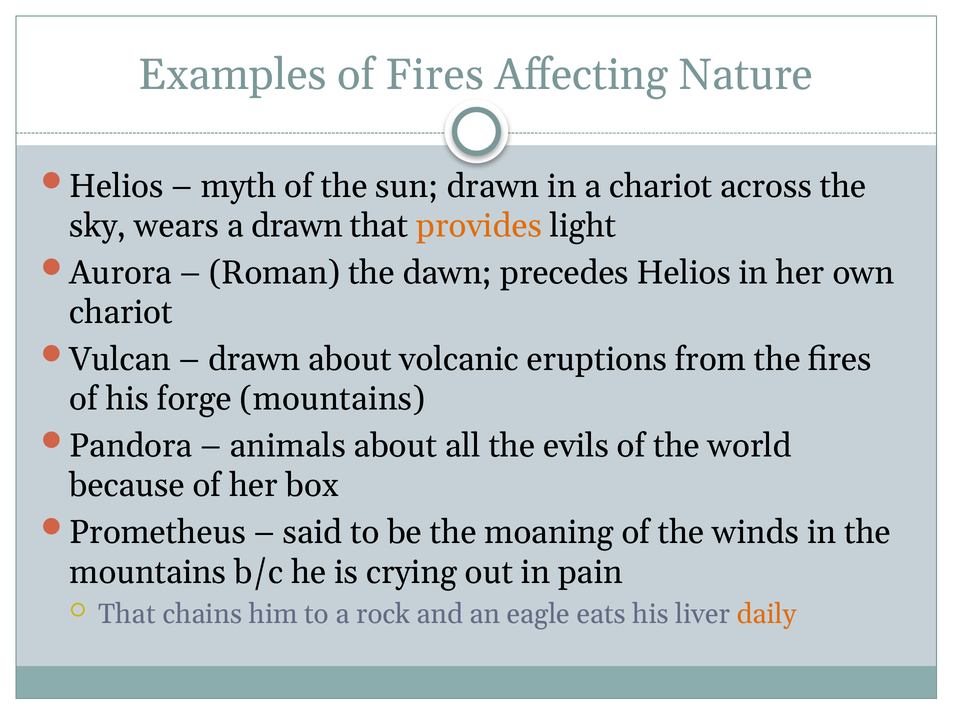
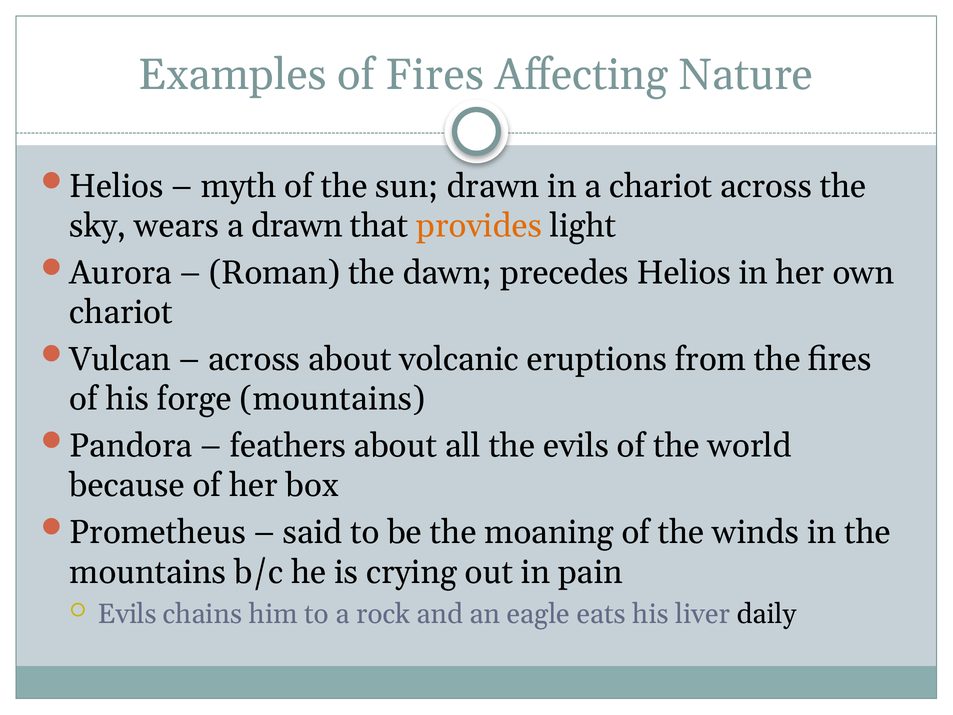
drawn: drawn -> across (254, 359)
animals: animals -> feathers (288, 446)
That: That -> Evils (127, 614)
daily colour: orange -> black (767, 614)
